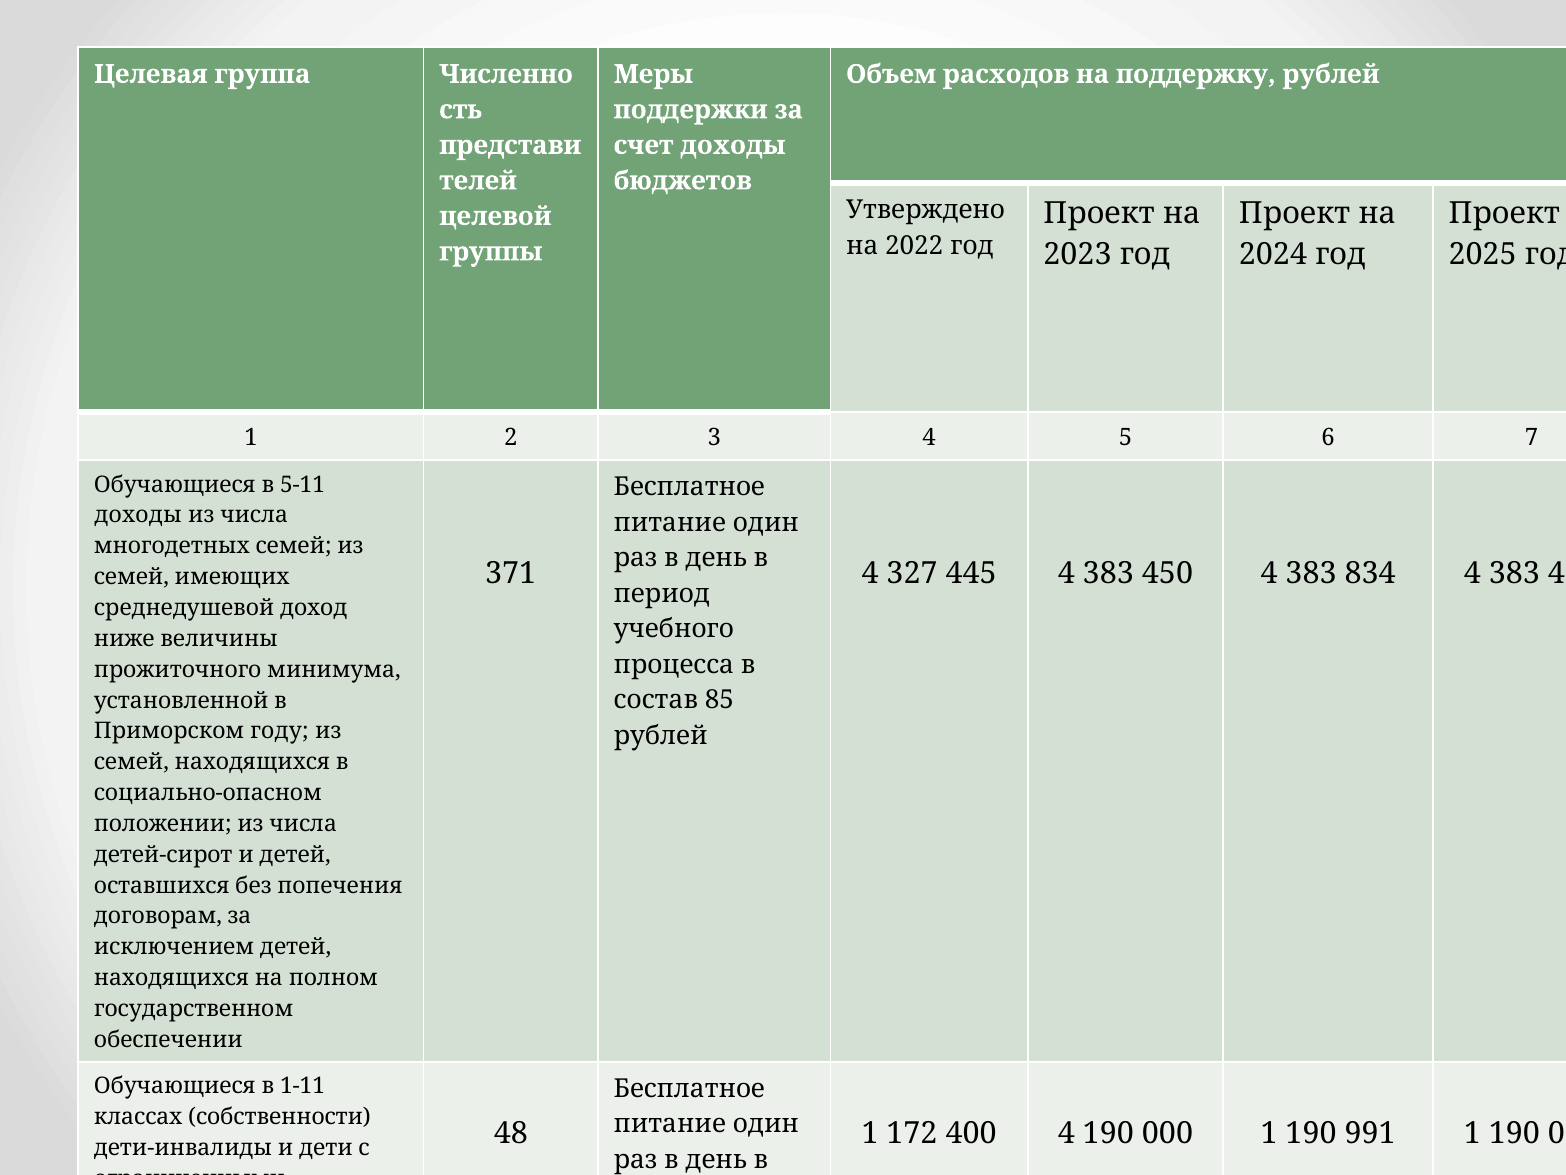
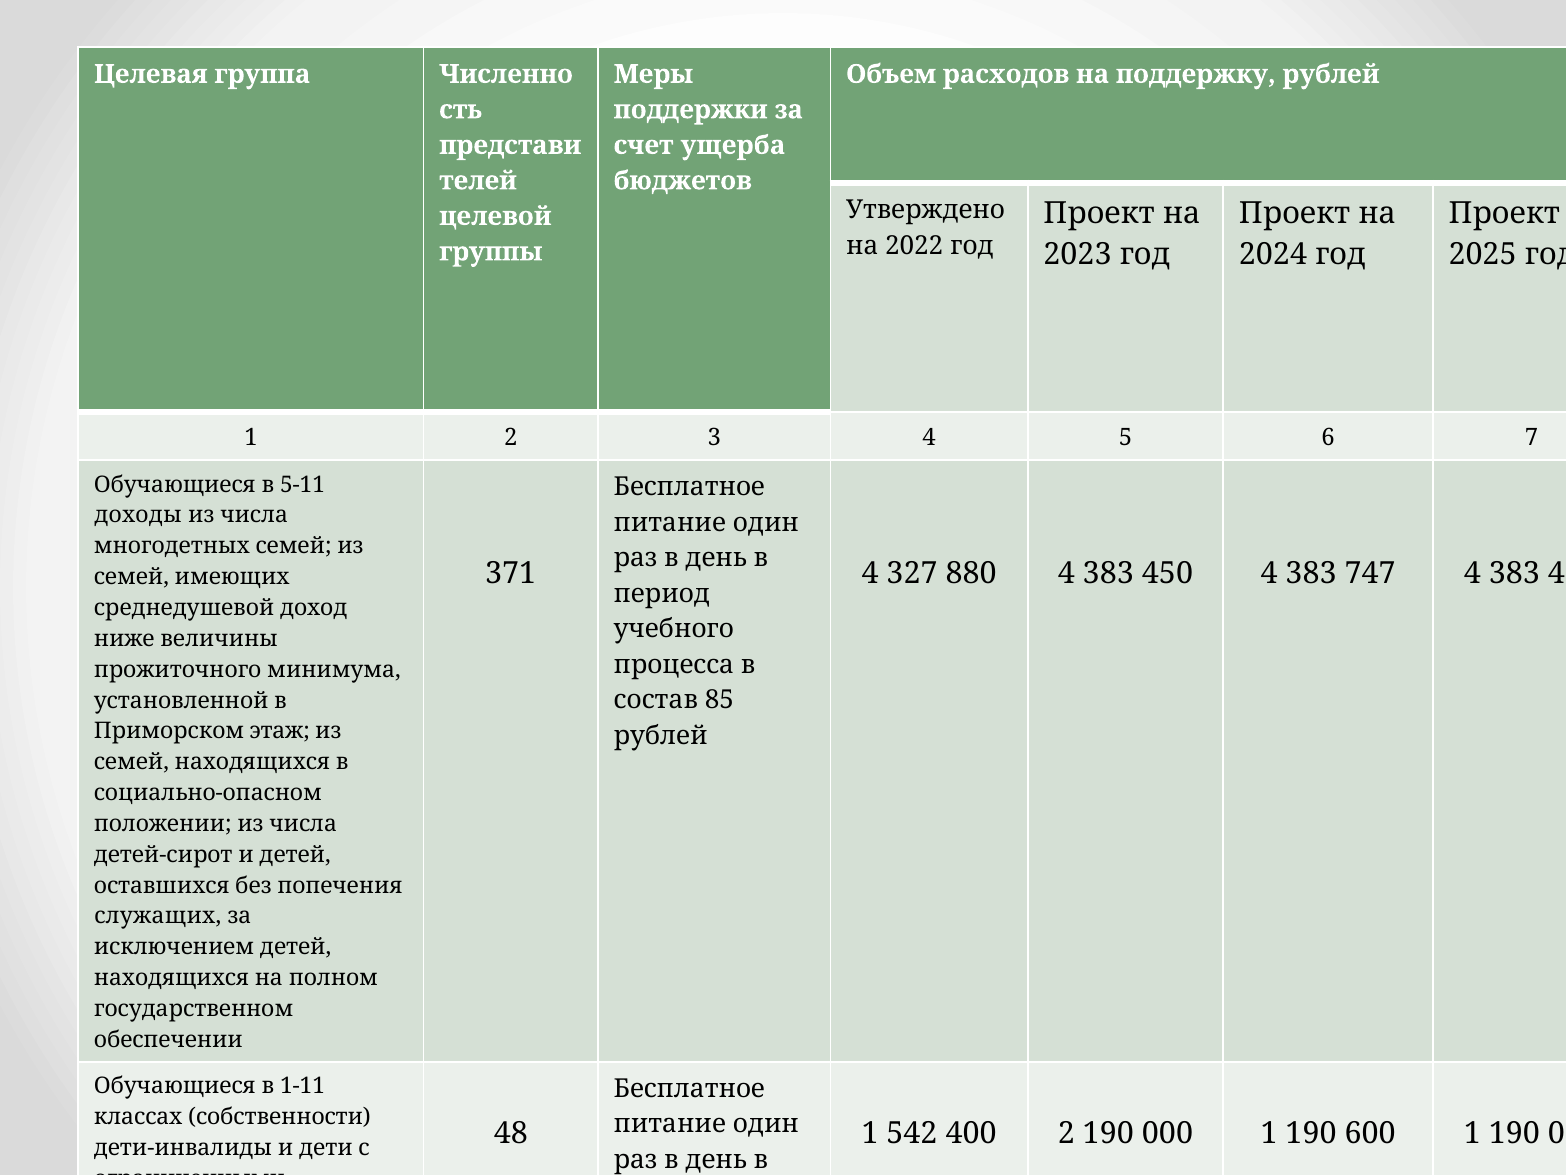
счет доходы: доходы -> ущерба (733, 145)
445: 445 -> 880 (971, 573)
834: 834 -> 747 (1370, 573)
году: году -> этаж (280, 731)
договорам: договорам -> служащих (158, 916)
172: 172 -> 542 (912, 1133)
400 4: 4 -> 2 (1066, 1133)
991: 991 -> 600 (1370, 1133)
